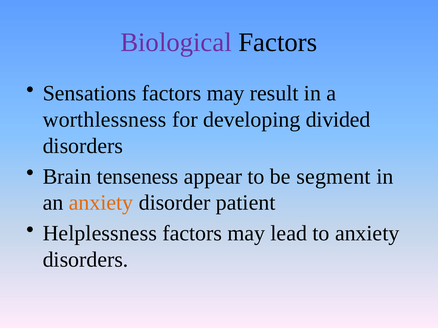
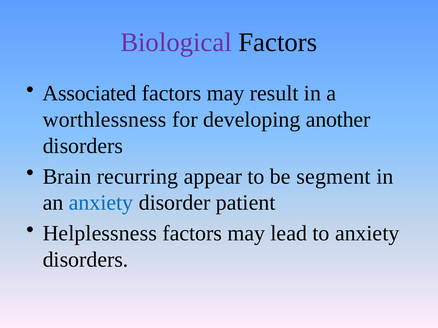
Sensations: Sensations -> Associated (90, 94)
divided: divided -> another (338, 120)
tenseness: tenseness -> recurring (137, 177)
anxiety colour: orange -> blue (101, 203)
